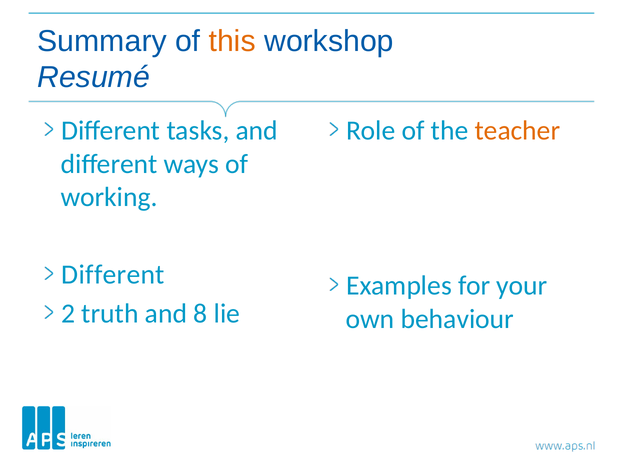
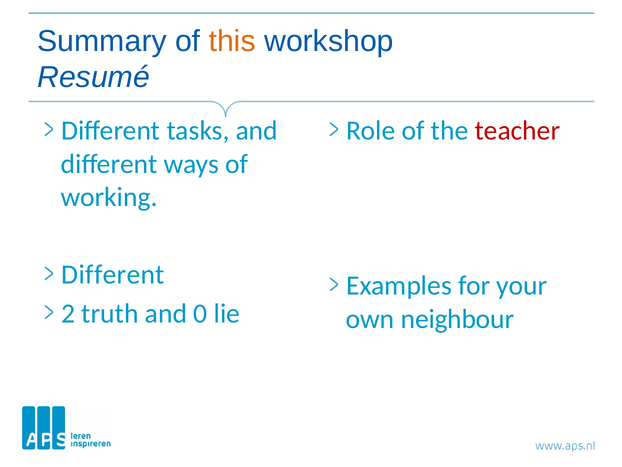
teacher colour: orange -> red (517, 131)
8: 8 -> 0 (200, 313)
behaviour: behaviour -> neighbour (458, 319)
